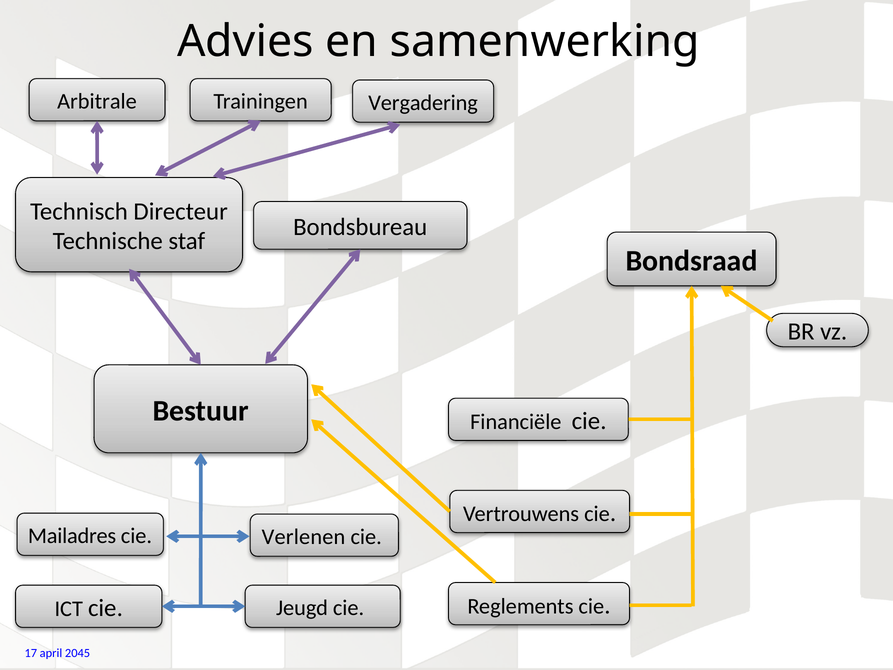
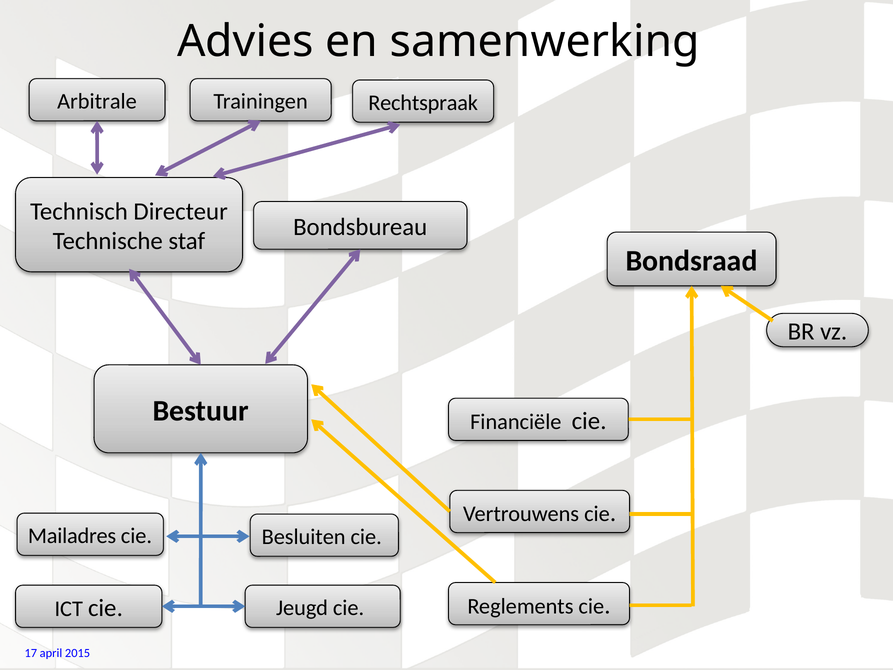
Vergadering: Vergadering -> Rechtspraak (423, 103)
Verlenen: Verlenen -> Besluiten (304, 537)
2045: 2045 -> 2015 (78, 653)
